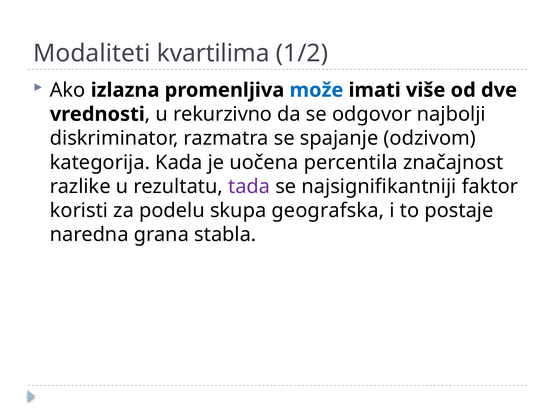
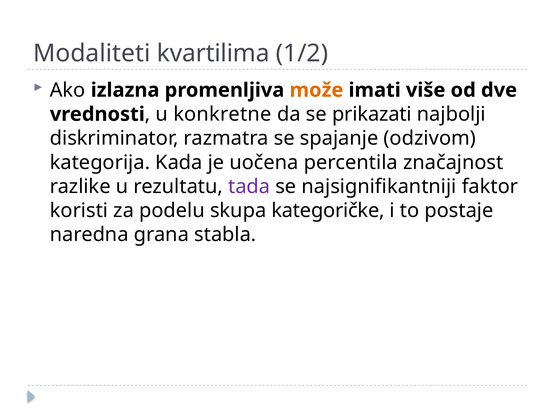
može colour: blue -> orange (316, 90)
rekurzivno: rekurzivno -> konkretne (222, 114)
odgovor: odgovor -> prikazati (372, 114)
geografska: geografska -> kategoričke (328, 211)
